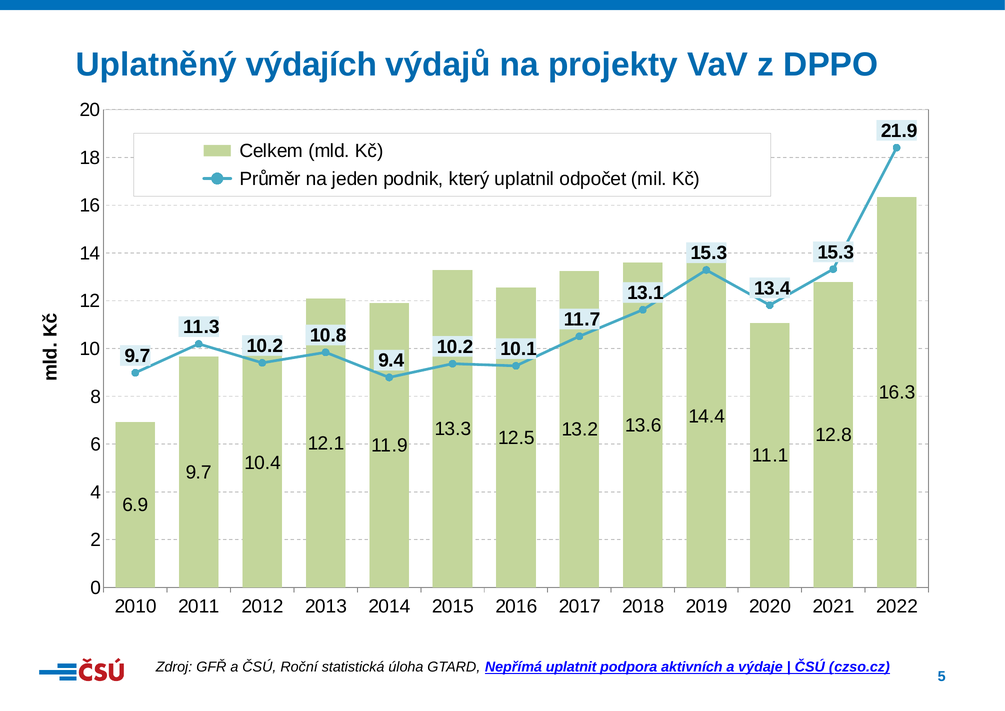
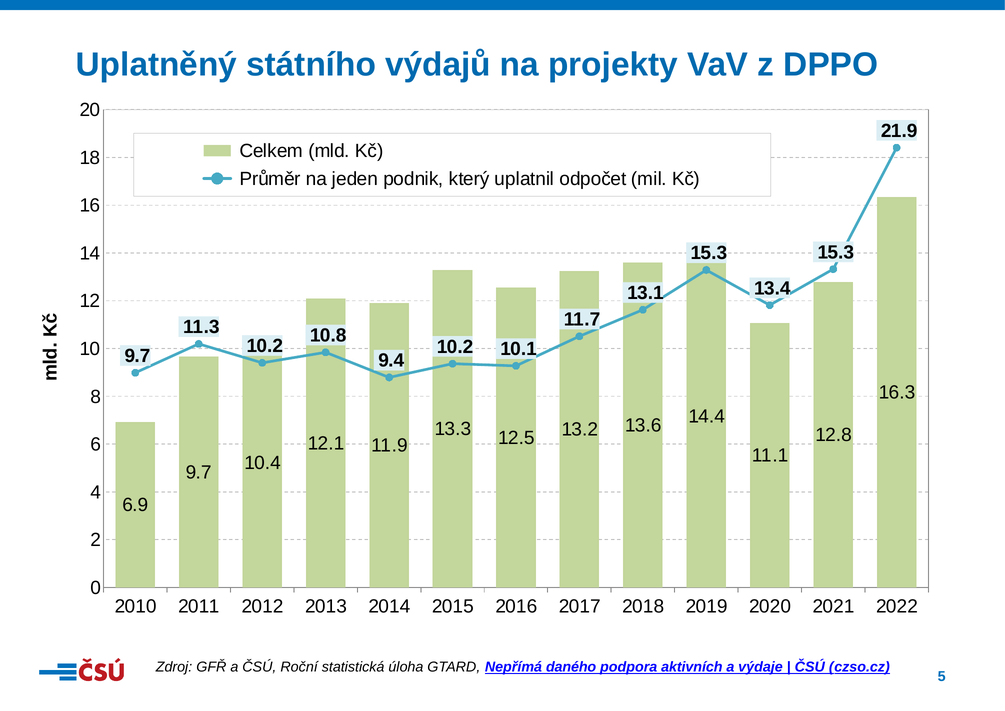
výdajích: výdajích -> státního (311, 65)
uplatnit: uplatnit -> daného (571, 667)
